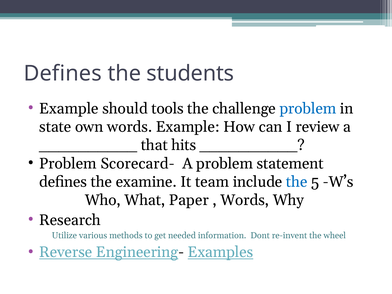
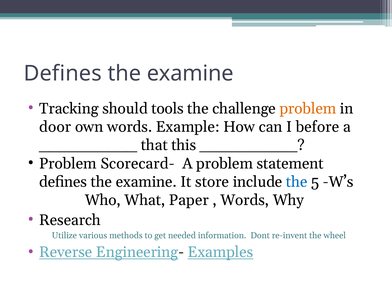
students: students -> examine (190, 73)
Example: Example -> Tracking (69, 109)
problem colour: blue -> orange (308, 109)
state: state -> door (55, 127)
review: review -> before (318, 127)
hits: hits -> this (184, 145)
team: team -> store (212, 182)
